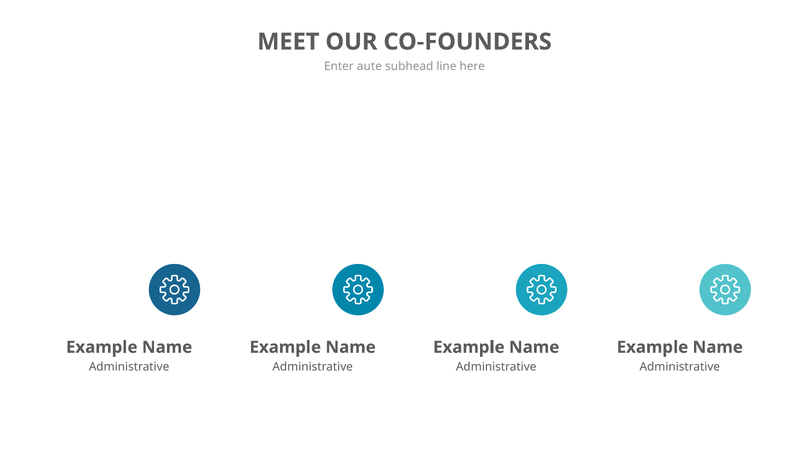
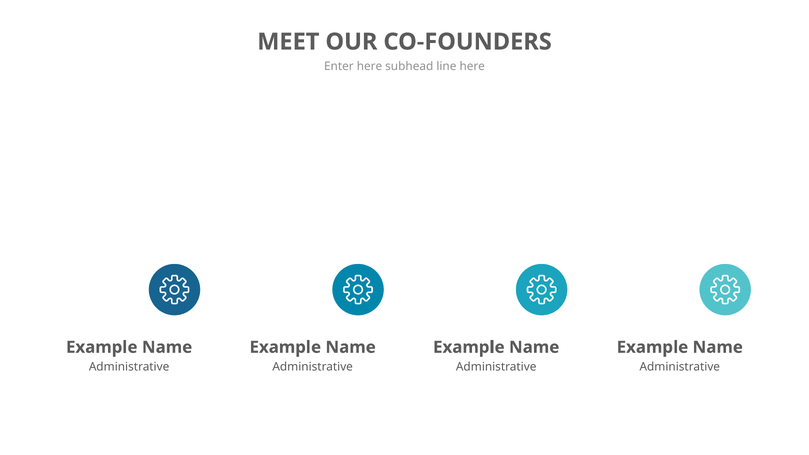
Enter aute: aute -> here (369, 66)
